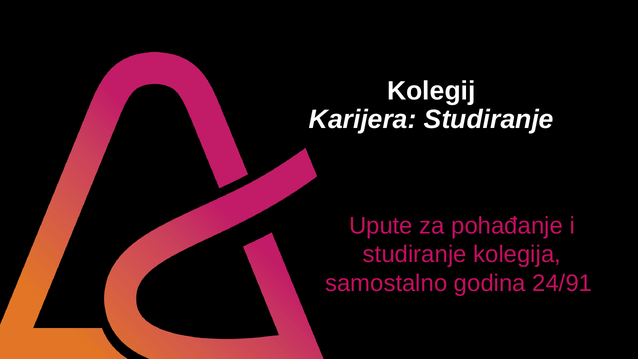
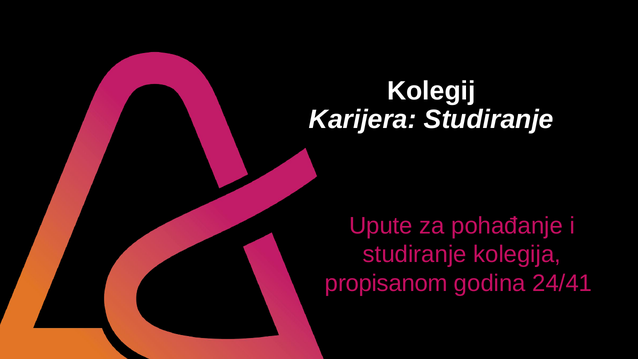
samostalno: samostalno -> propisanom (386, 283)
24/91: 24/91 -> 24/41 (562, 283)
